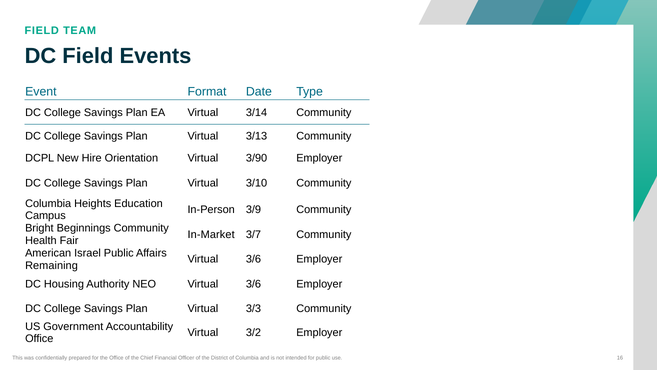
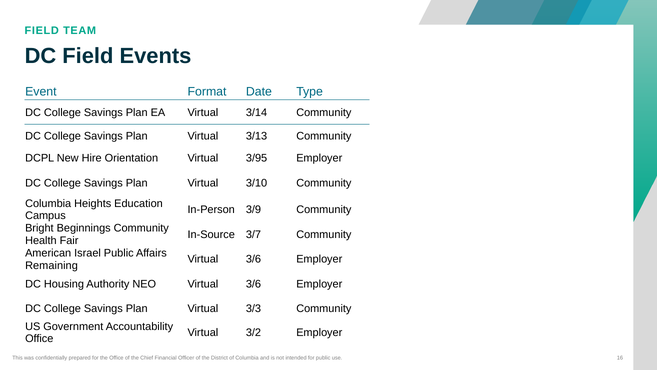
3/90: 3/90 -> 3/95 (257, 158)
In-Market: In-Market -> In-Source (211, 234)
